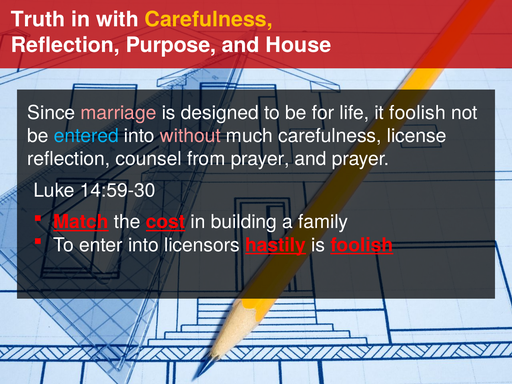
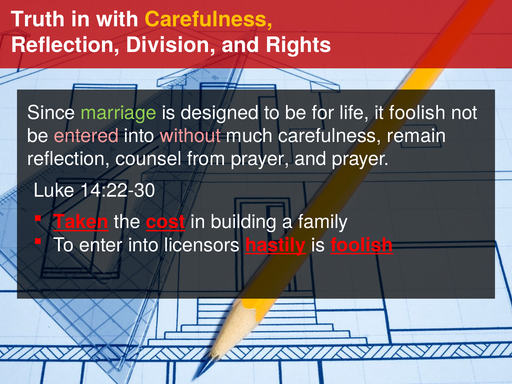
Purpose: Purpose -> Division (171, 45)
House: House -> Rights (299, 45)
marriage colour: pink -> light green (118, 113)
entered colour: light blue -> pink (86, 136)
license: license -> remain (417, 136)
14:59-30: 14:59-30 -> 14:22-30 (118, 190)
Match: Match -> Taken (81, 222)
